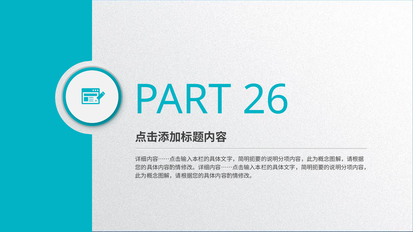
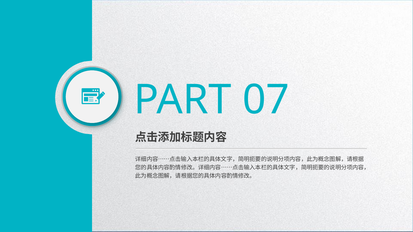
26: 26 -> 07 (266, 100)
